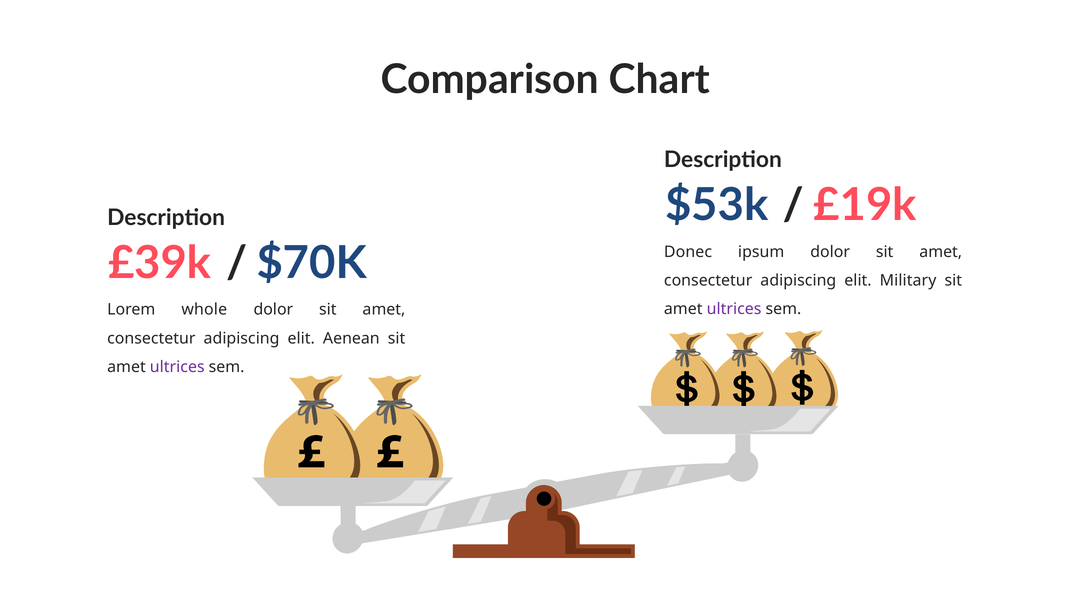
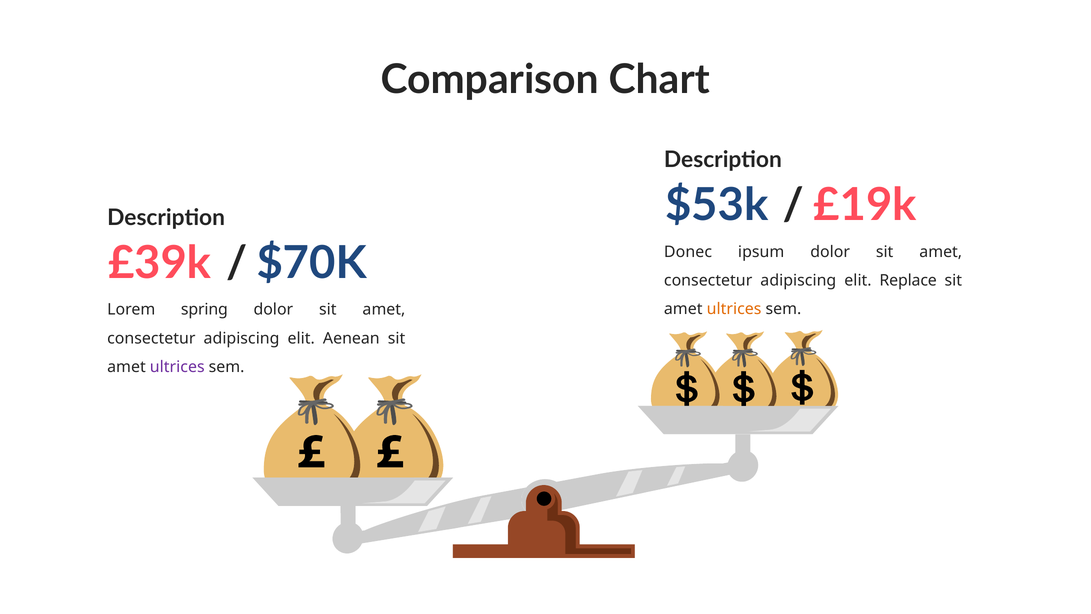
Military: Military -> Replace (908, 280)
ultrices colour: purple -> orange (734, 309)
whole: whole -> spring (204, 310)
